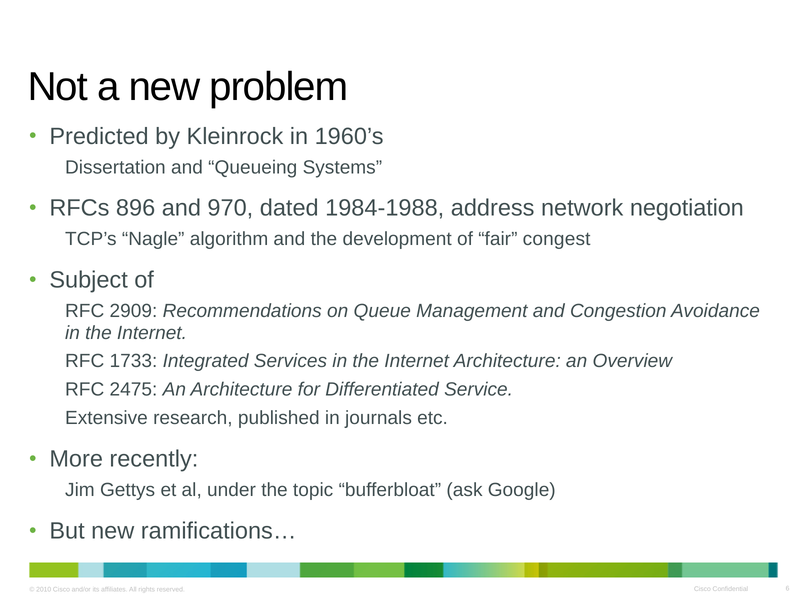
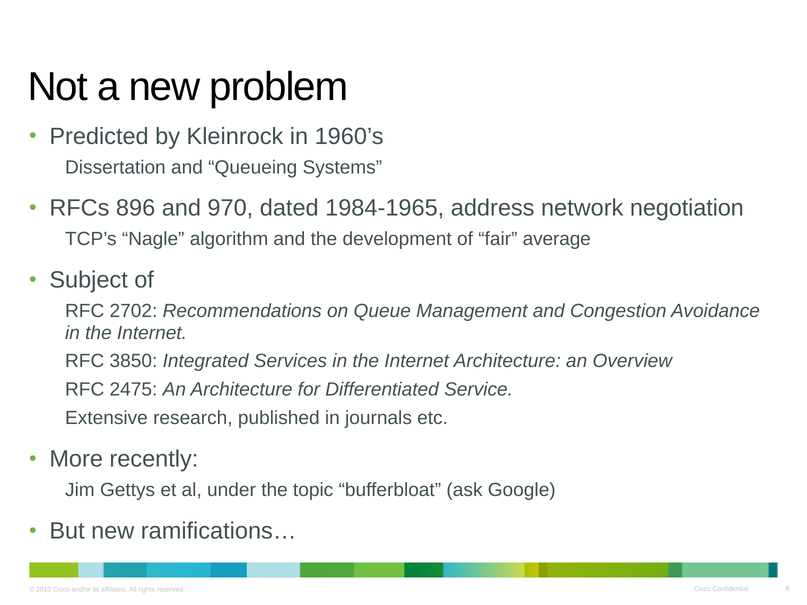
1984-1988: 1984-1988 -> 1984-1965 (385, 208)
congest: congest -> average (557, 239)
2909: 2909 -> 2702 (133, 311)
1733: 1733 -> 3850 (133, 361)
